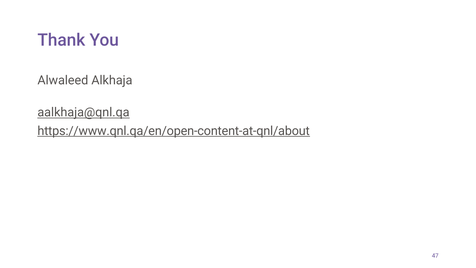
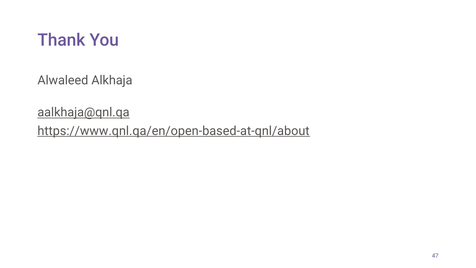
https://www.qnl.qa/en/open-content-at-qnl/about: https://www.qnl.qa/en/open-content-at-qnl/about -> https://www.qnl.qa/en/open-based-at-qnl/about (173, 131)
